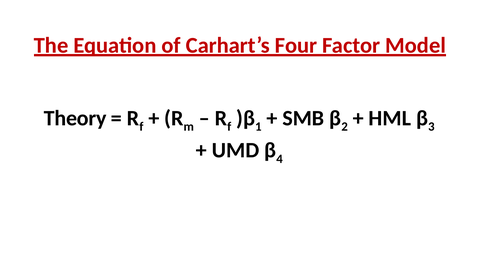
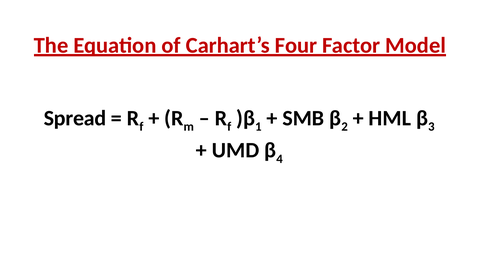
Theory: Theory -> Spread (75, 118)
